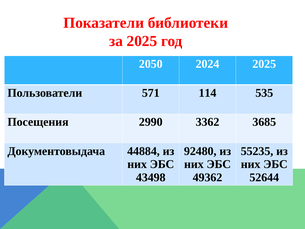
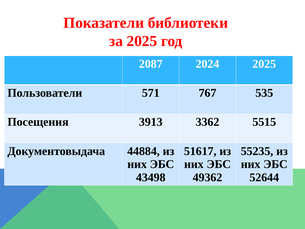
2050: 2050 -> 2087 (151, 64)
114: 114 -> 767 (208, 93)
2990: 2990 -> 3913 (151, 122)
3685: 3685 -> 5515 (264, 122)
92480: 92480 -> 51617 (200, 151)
